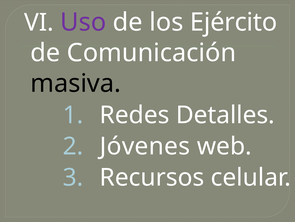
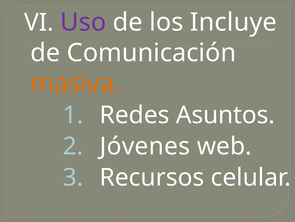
Ejército: Ejército -> Incluye (233, 22)
masiva colour: black -> orange (76, 83)
Detalles: Detalles -> Asuntos (225, 115)
